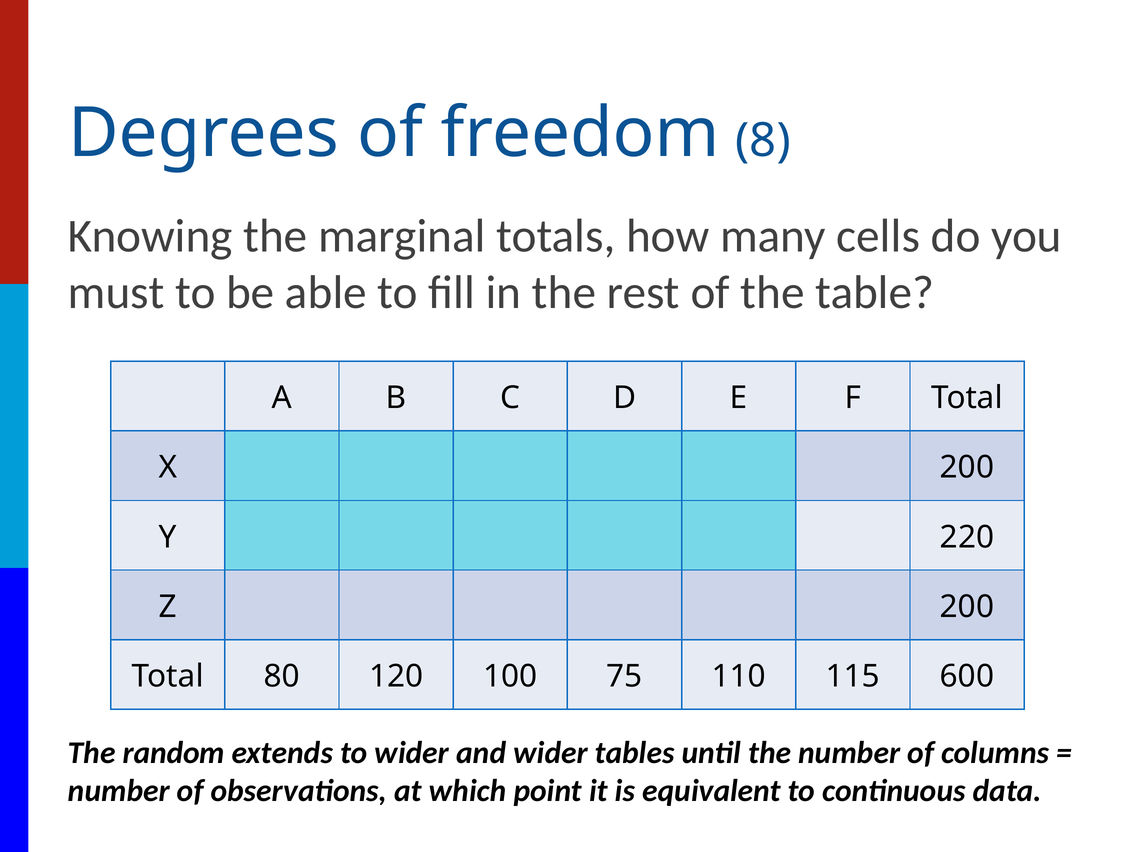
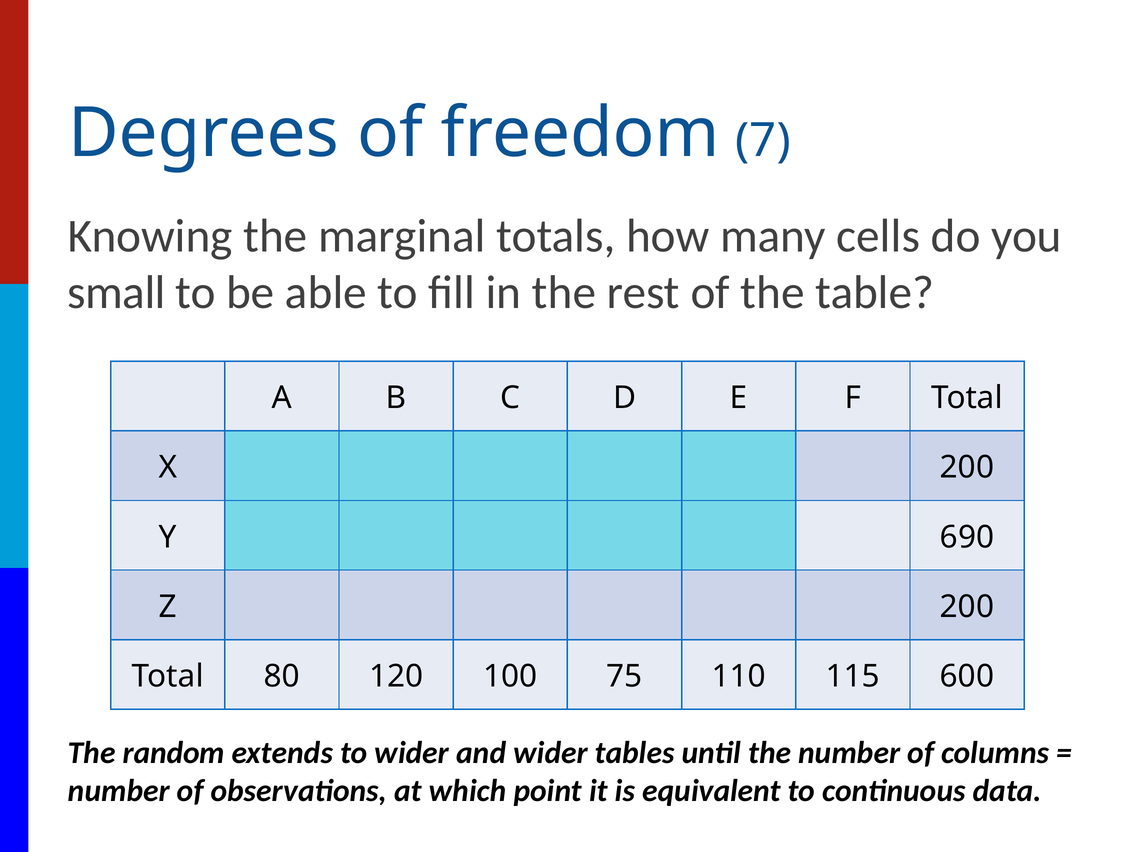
8: 8 -> 7 (763, 141)
must: must -> small (116, 293)
220: 220 -> 690 (967, 537)
